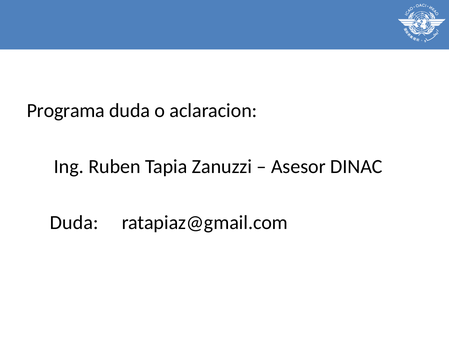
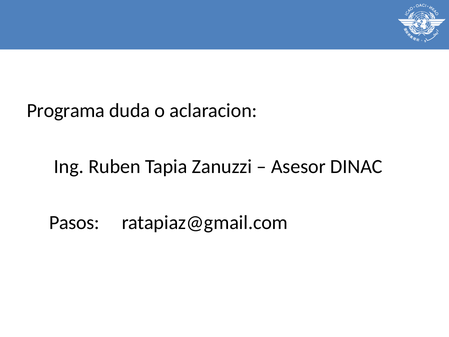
Duda: Duda -> Pasos (74, 222)
